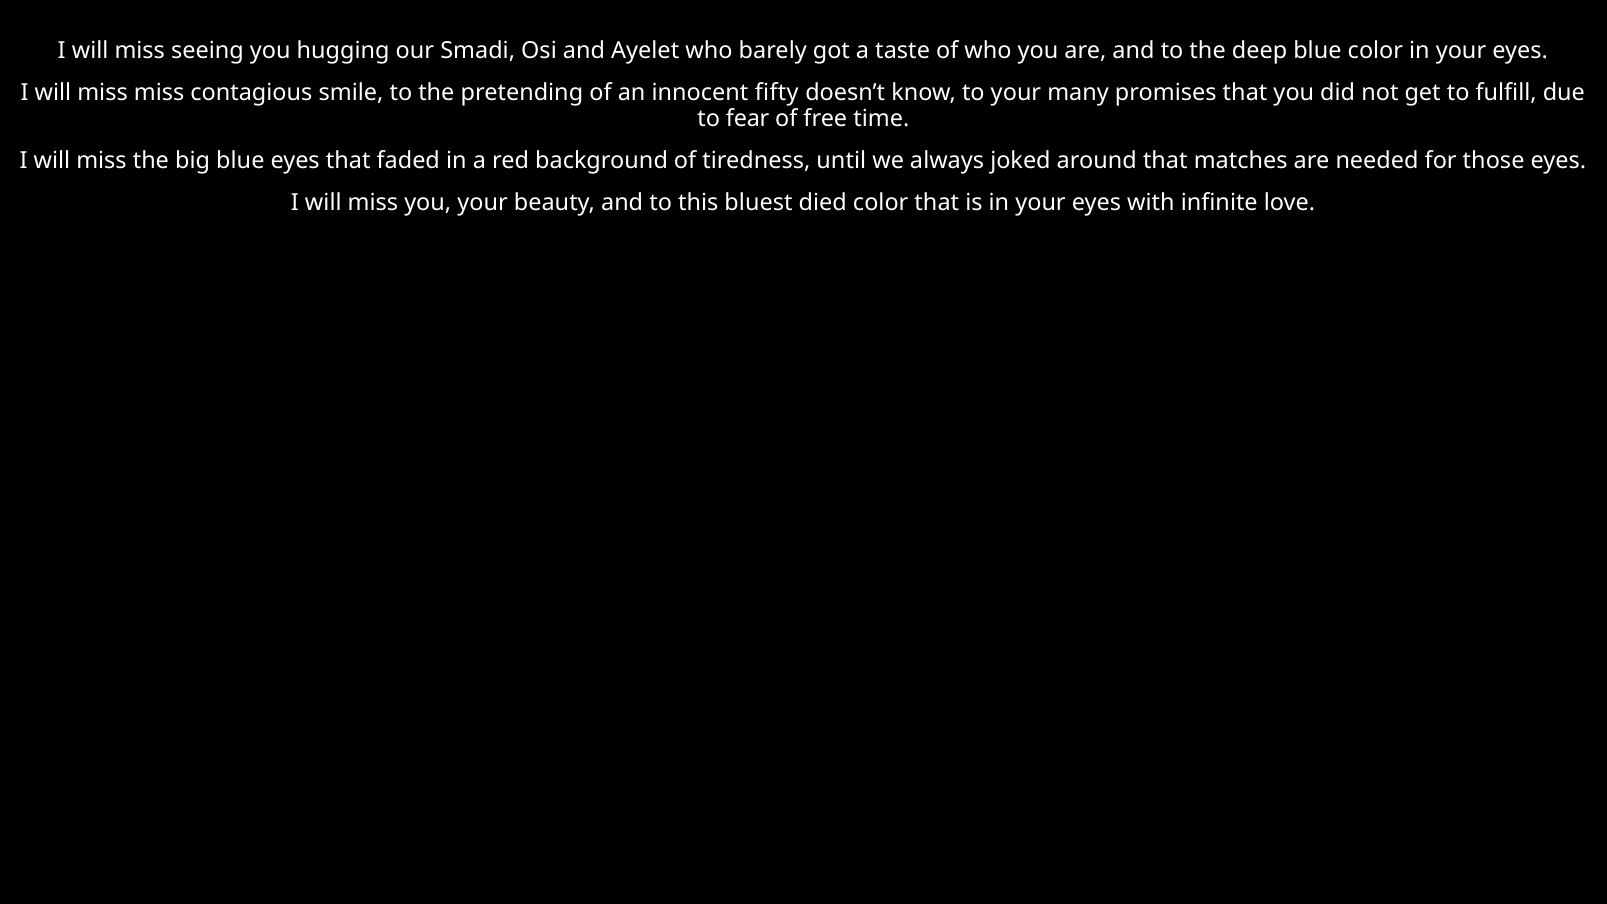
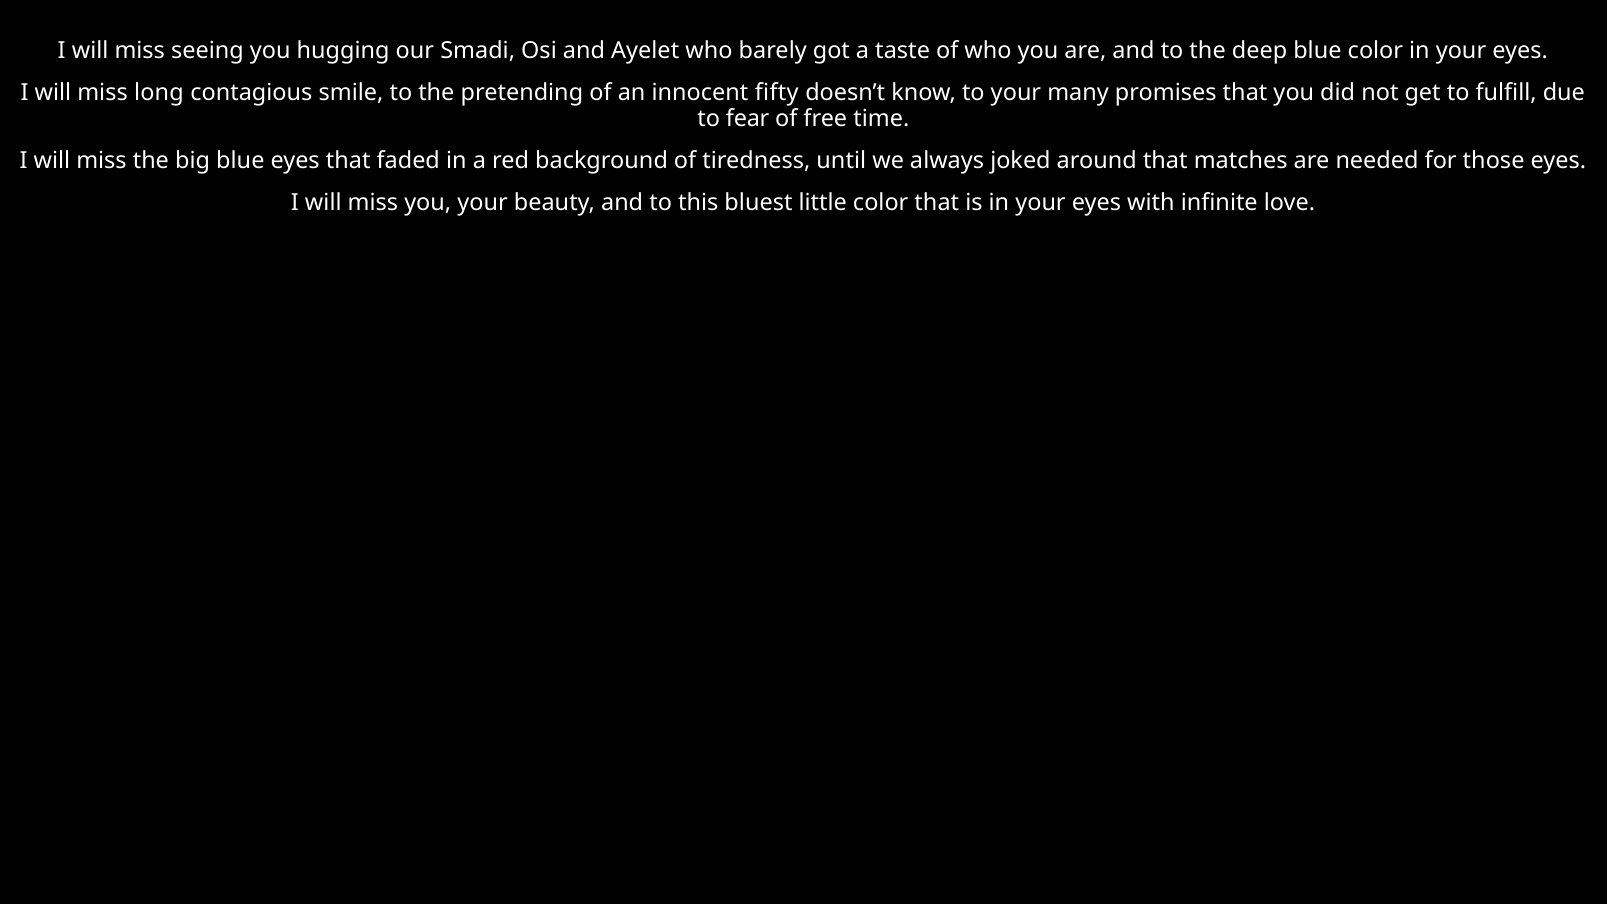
miss miss: miss -> long (159, 93)
died: died -> little (823, 203)
